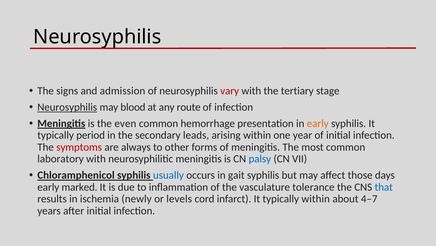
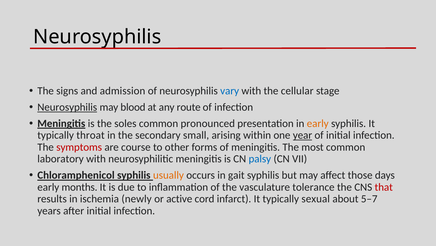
vary colour: red -> blue (230, 91)
tertiary: tertiary -> cellular (297, 91)
even: even -> soles (125, 123)
hemorrhage: hemorrhage -> pronounced (208, 123)
period: period -> throat (91, 135)
leads: leads -> small (196, 135)
year underline: none -> present (303, 135)
always: always -> course (136, 147)
usually colour: blue -> orange (168, 175)
marked: marked -> months (80, 187)
that colour: blue -> red (384, 187)
levels: levels -> active (179, 198)
typically within: within -> sexual (316, 198)
4–7: 4–7 -> 5–7 (369, 198)
